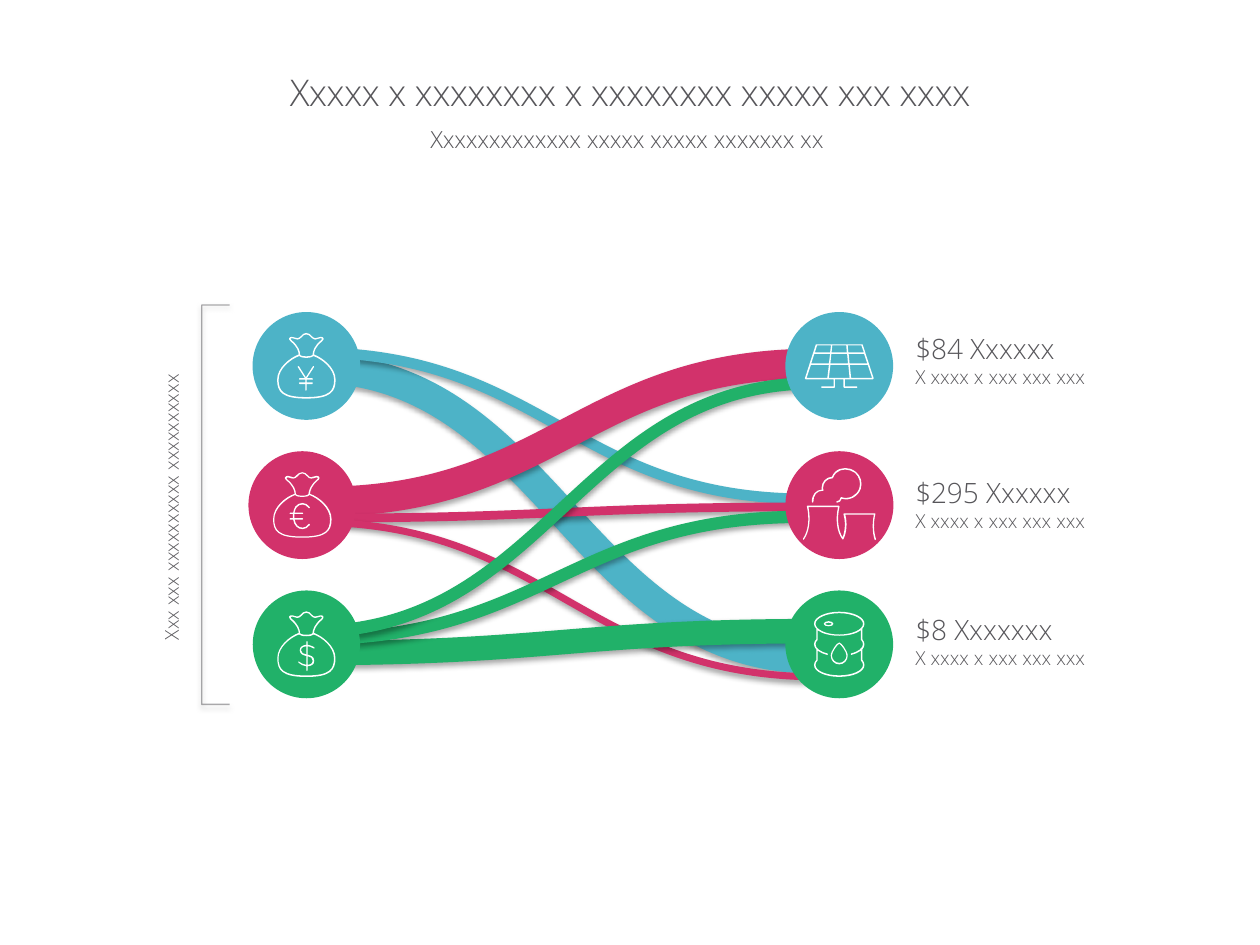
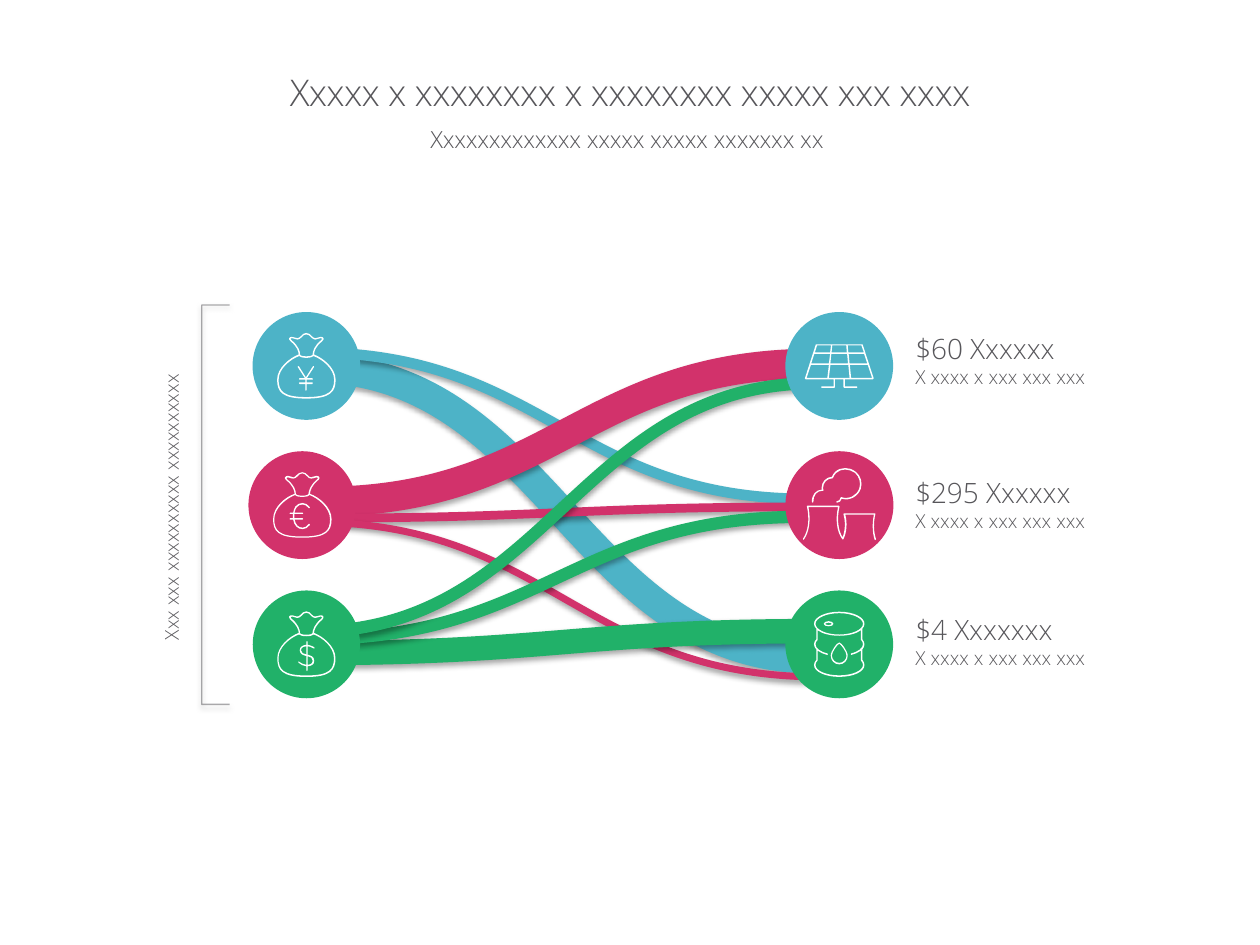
$84: $84 -> $60 (939, 350)
$8: $8 -> $4 (931, 631)
